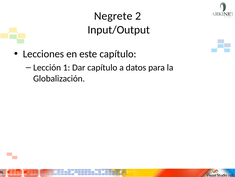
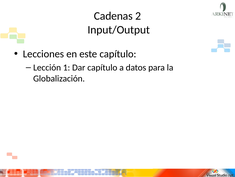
Negrete: Negrete -> Cadenas (113, 16)
